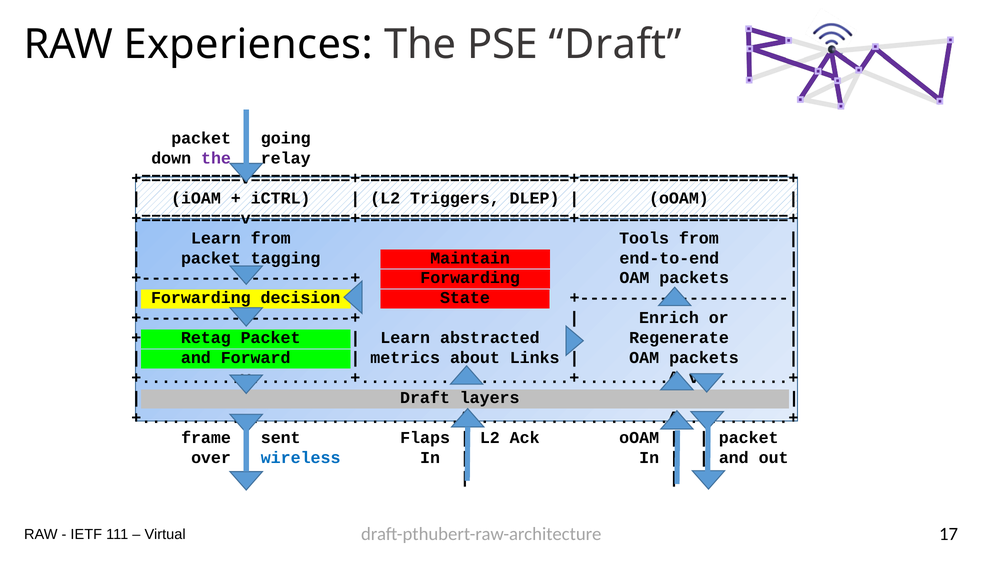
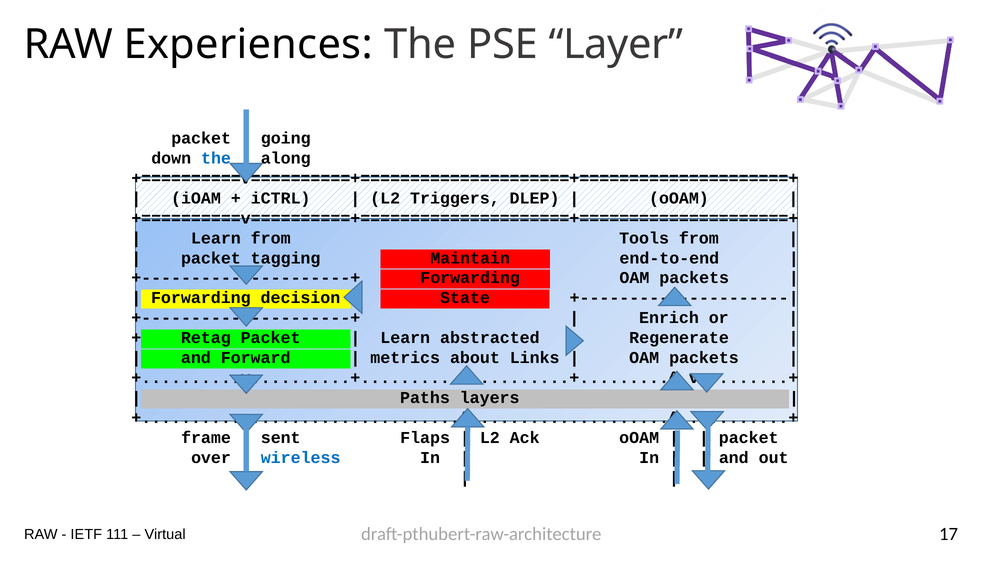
PSE Draft: Draft -> Layer (616, 45)
the colour: purple -> blue (216, 158)
relay: relay -> along (286, 158)
Draft: Draft -> Paths (425, 398)
